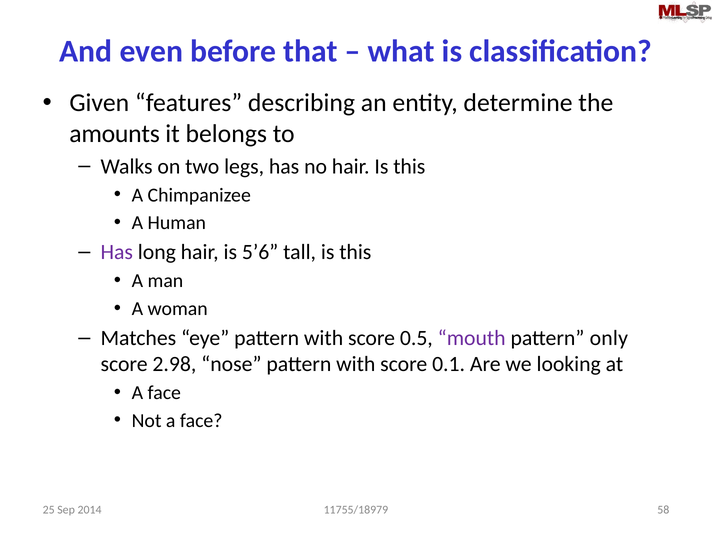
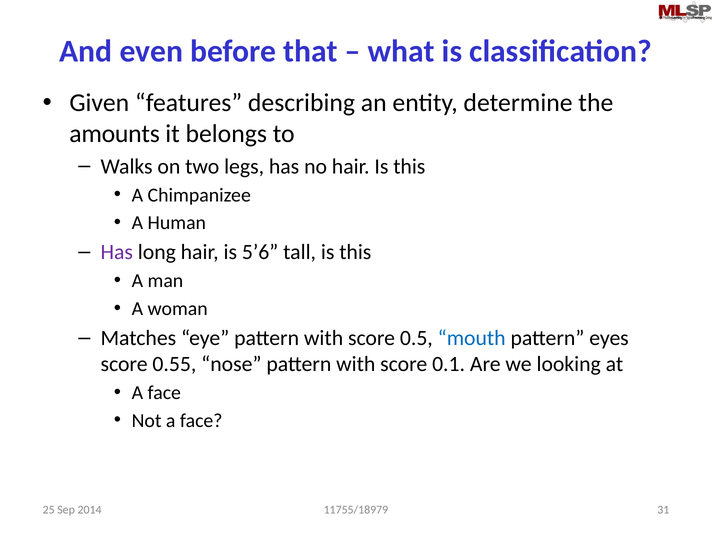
mouth colour: purple -> blue (472, 338)
only: only -> eyes (609, 338)
2.98: 2.98 -> 0.55 (174, 364)
58: 58 -> 31 (663, 510)
